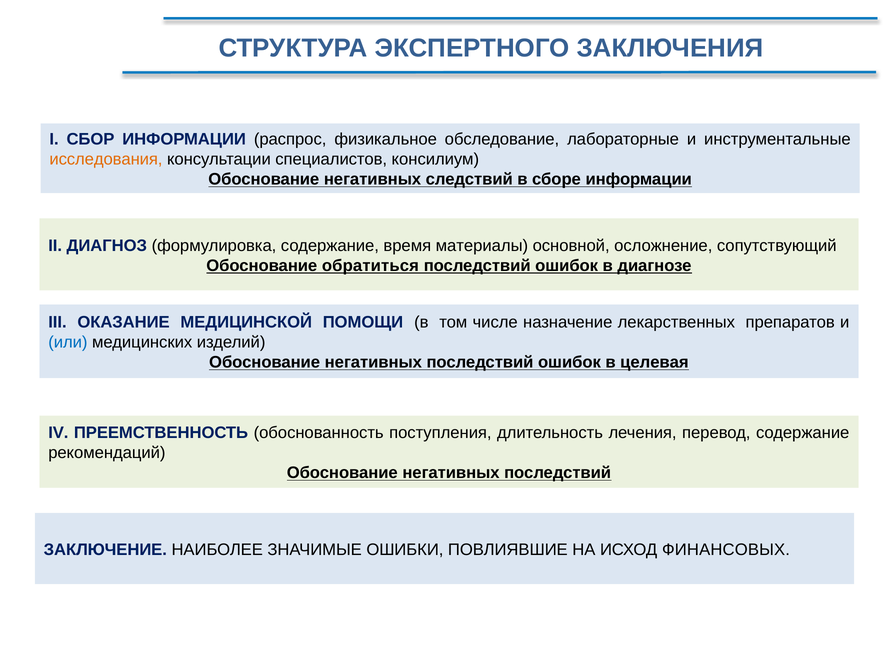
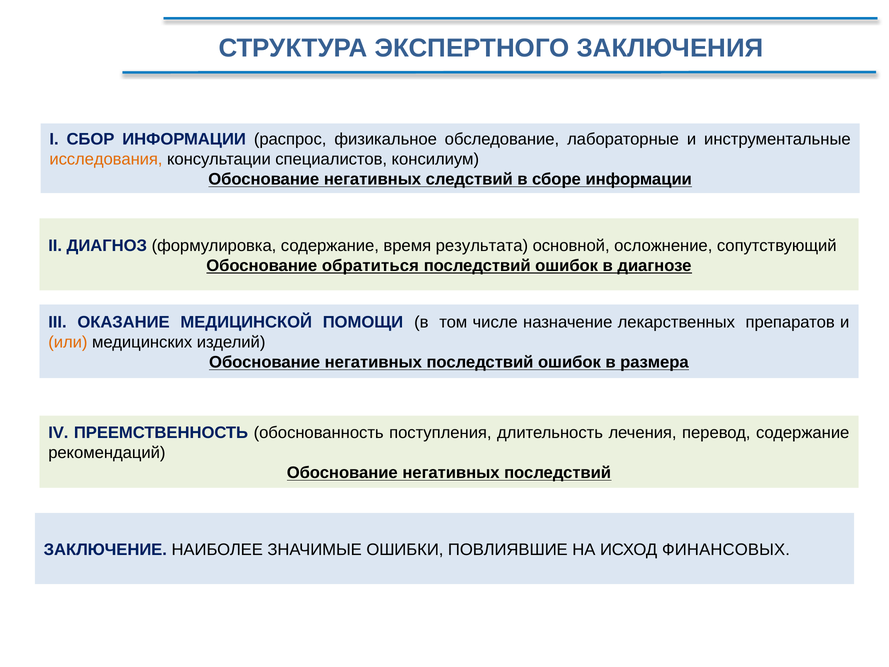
материалы: материалы -> результата (482, 245)
или colour: blue -> orange (68, 342)
целевая: целевая -> размера (654, 362)
